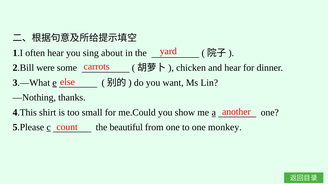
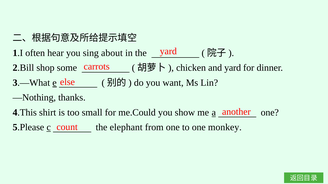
were: were -> shop (45, 68)
and hear: hear -> yard (233, 68)
beautiful: beautiful -> elephant (126, 128)
